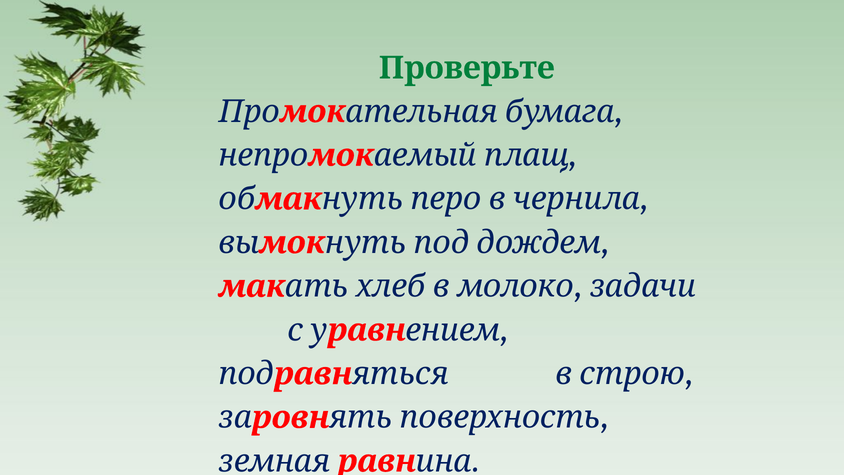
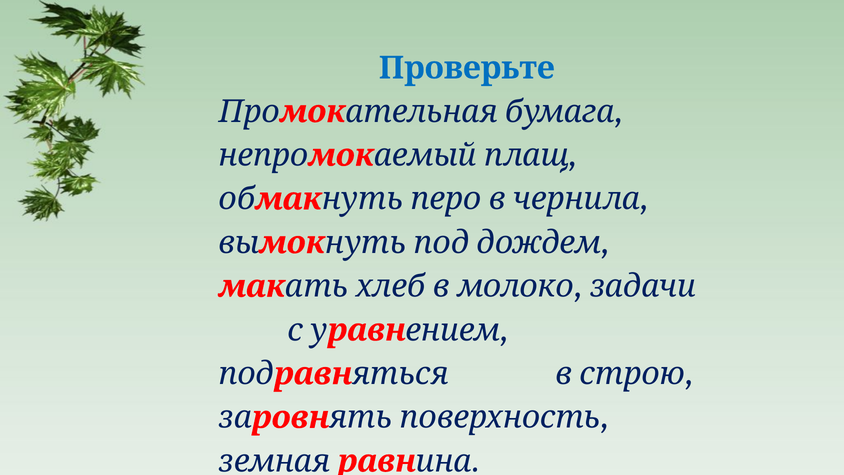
Проверьте colour: green -> blue (467, 68)
